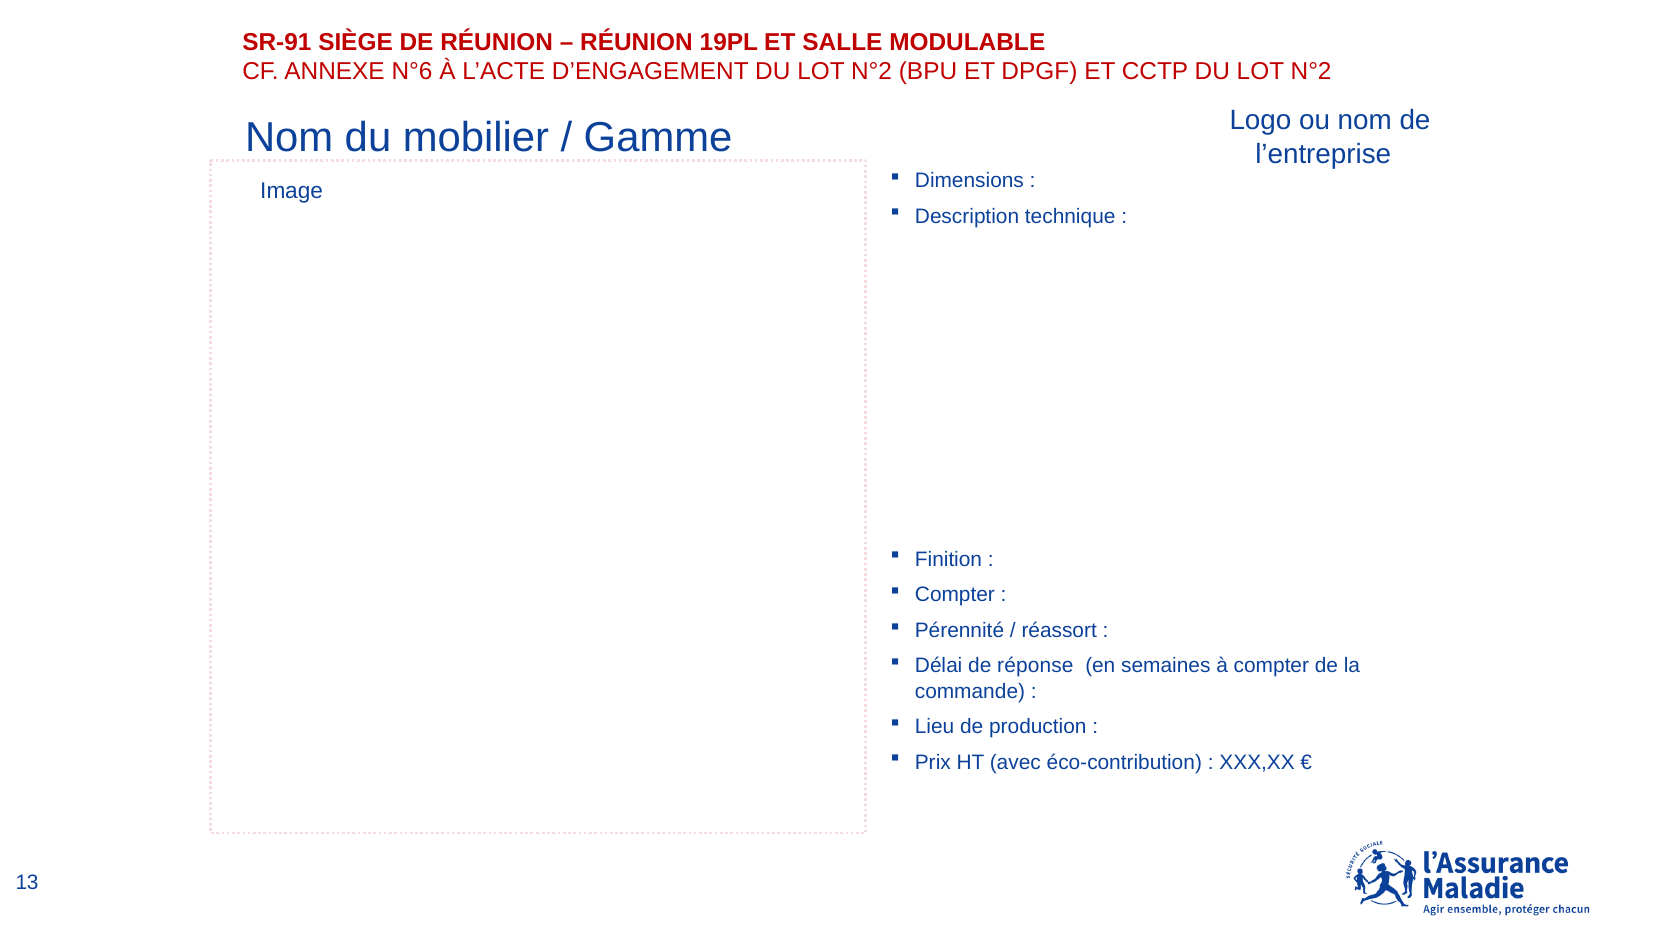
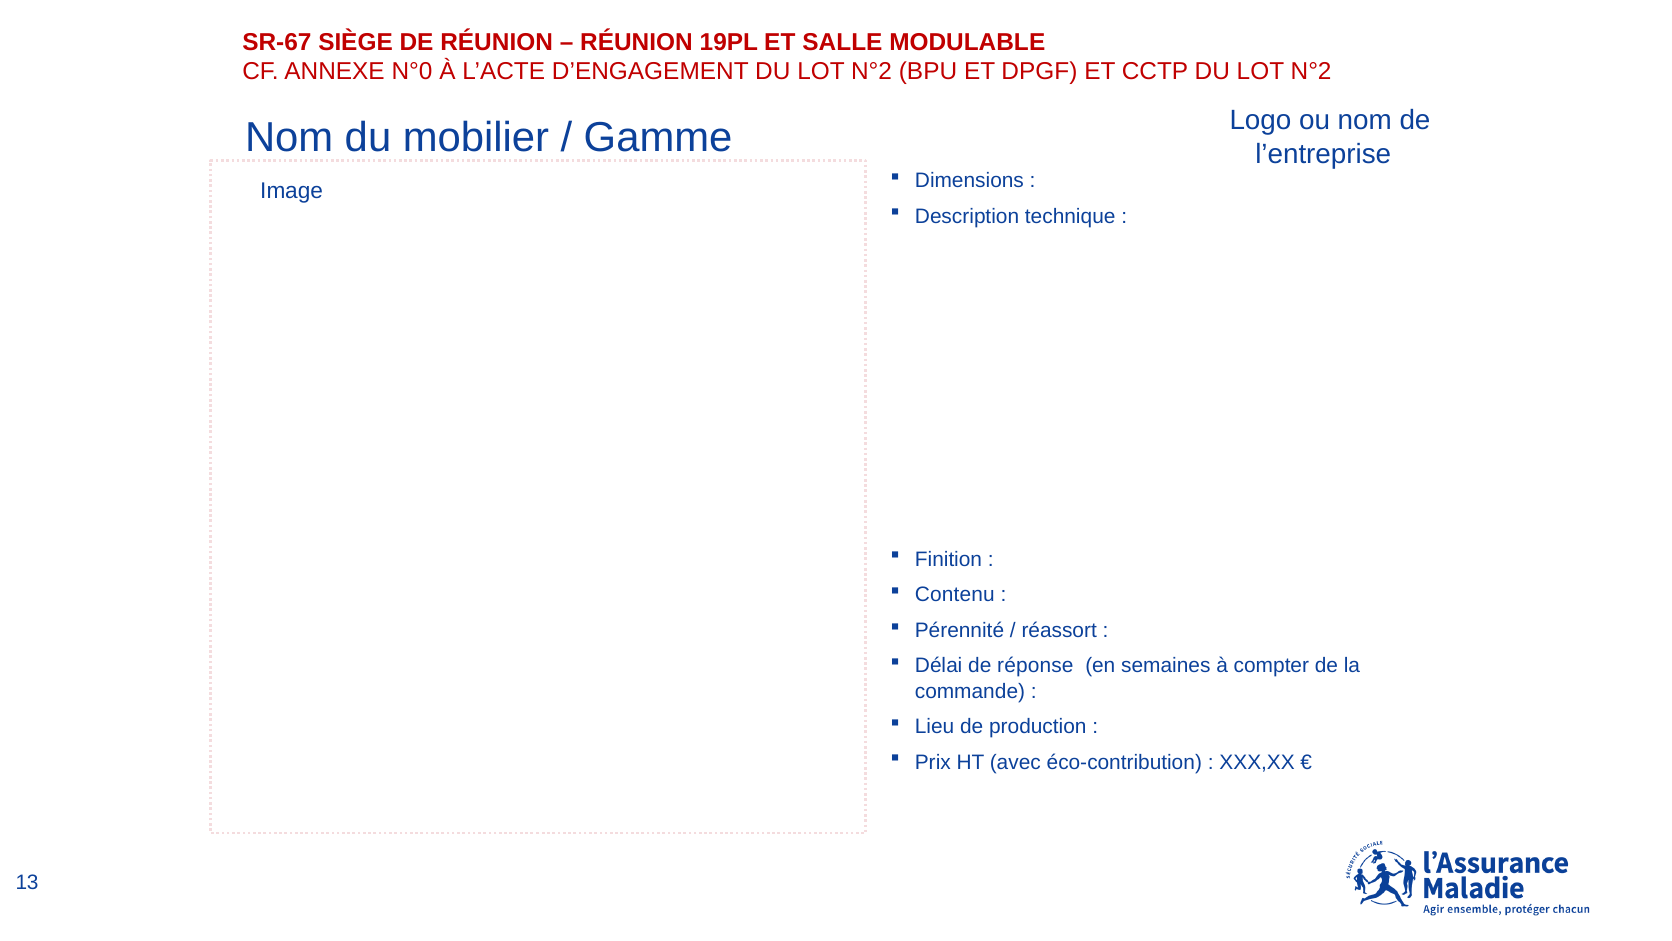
SR-91: SR-91 -> SR-67 (277, 42)
N°6: N°6 -> N°0 (412, 72)
Compter: Compter -> Contenu (955, 595)
